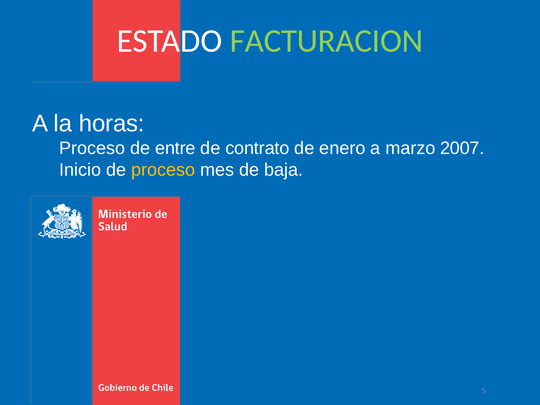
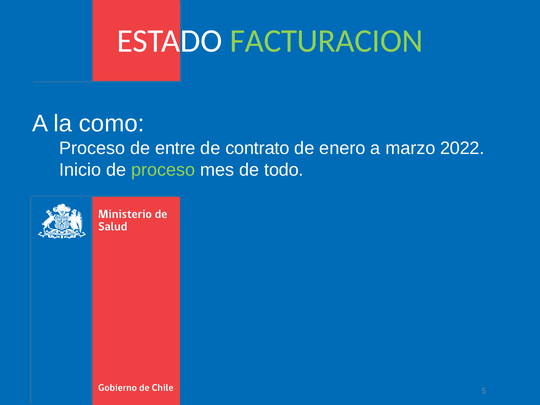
horas: horas -> como (112, 123)
2007: 2007 -> 2022 (462, 148)
proceso colour: yellow -> light green (163, 170)
baja: baja -> todo (284, 170)
